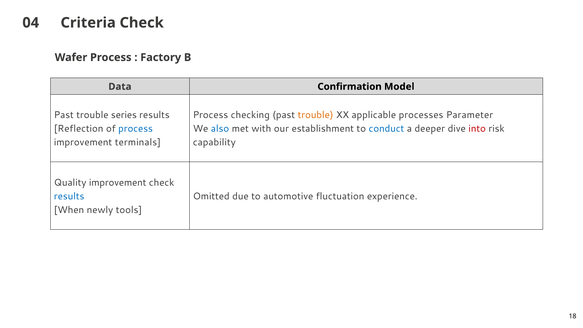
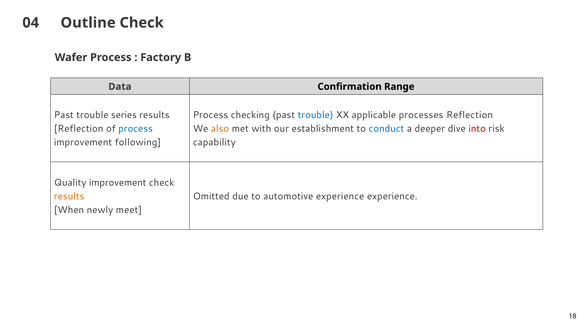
Criteria: Criteria -> Outline (88, 23)
Model: Model -> Range (399, 87)
trouble colour: orange -> blue (316, 115)
processes Parameter: Parameter -> Reflection (470, 115)
also colour: blue -> orange (220, 129)
terminals: terminals -> following (138, 142)
results colour: blue -> orange (69, 196)
automotive fluctuation: fluctuation -> experience (340, 196)
tools: tools -> meet (129, 210)
